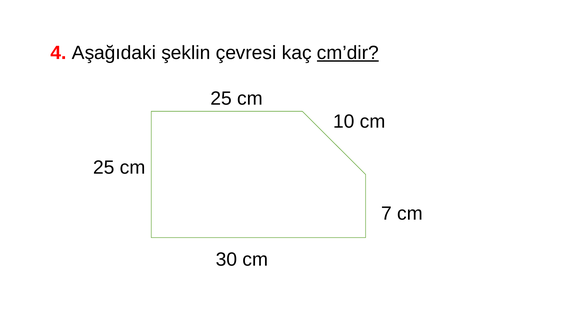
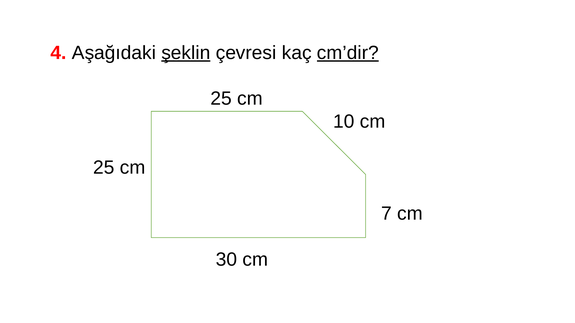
şeklin underline: none -> present (186, 53)
